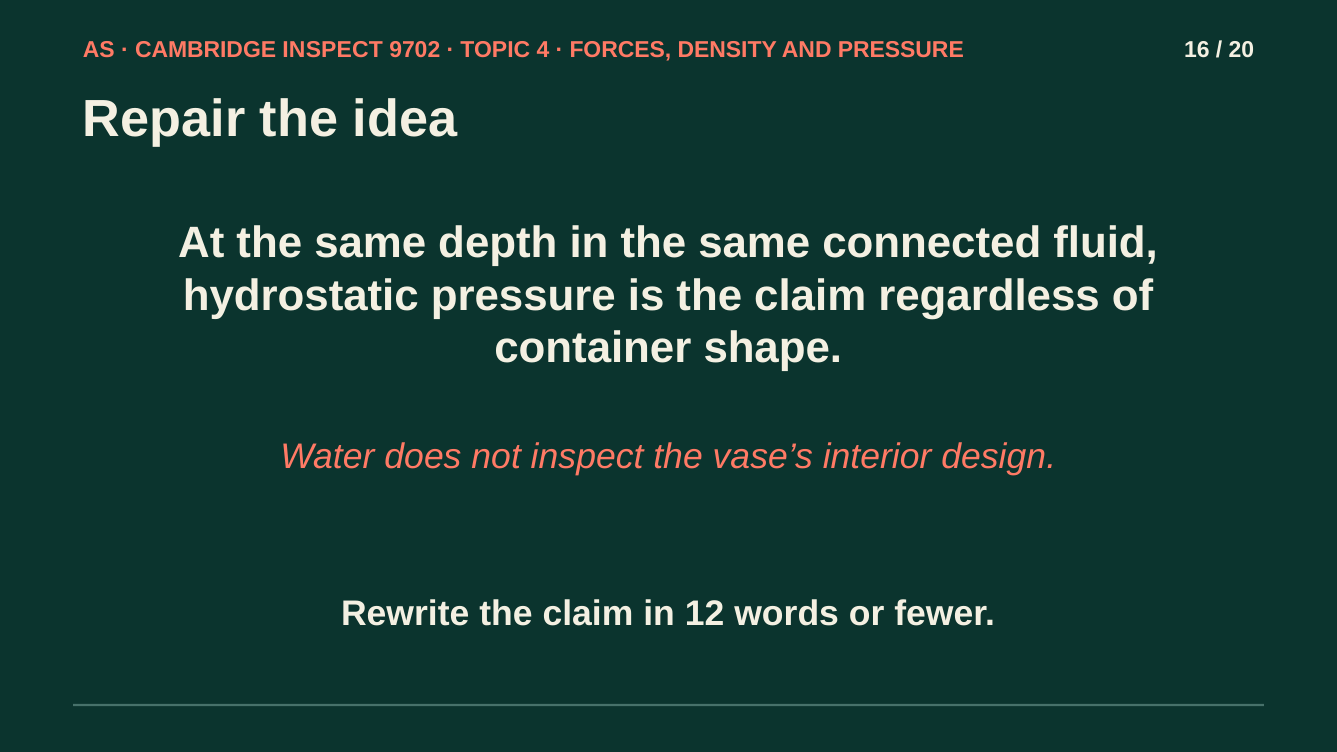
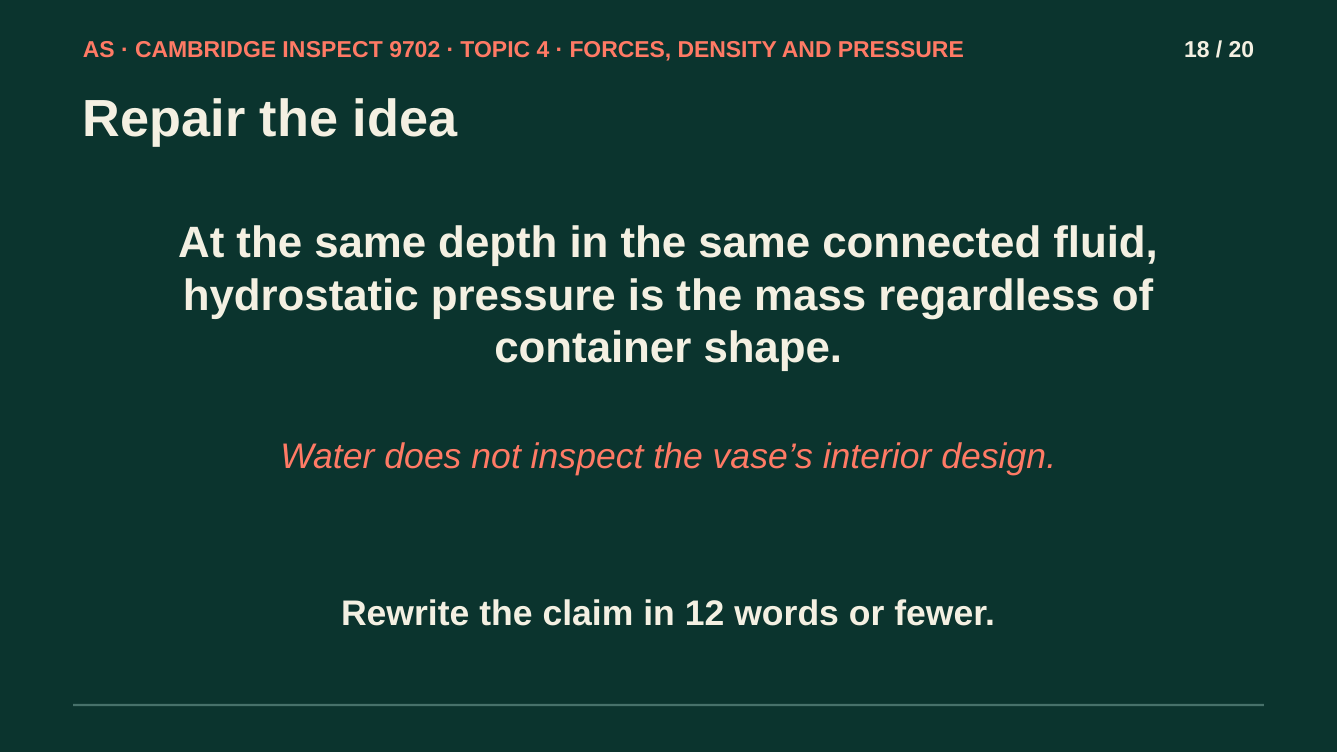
16: 16 -> 18 (1197, 50)
is the claim: claim -> mass (810, 296)
